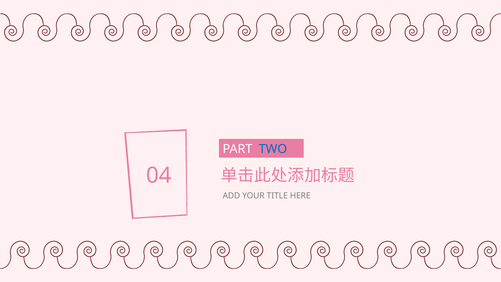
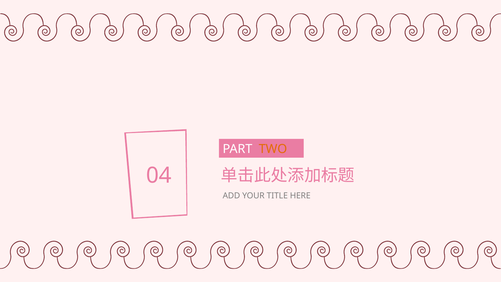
TWO colour: blue -> orange (273, 149)
